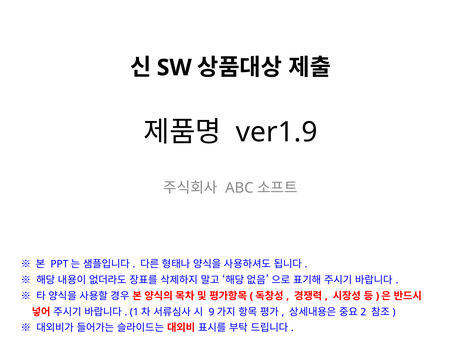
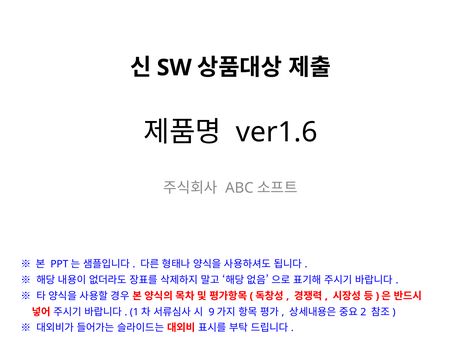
ver1.9: ver1.9 -> ver1.6 (277, 132)
